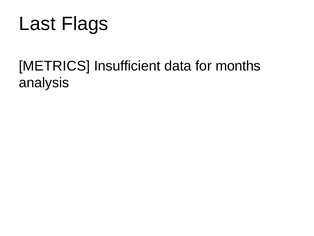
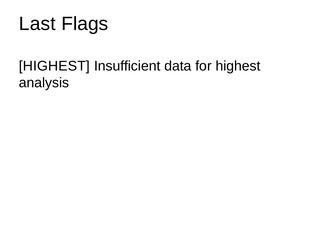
METRICS: METRICS -> HIGHEST (54, 66)
for months: months -> highest (238, 66)
